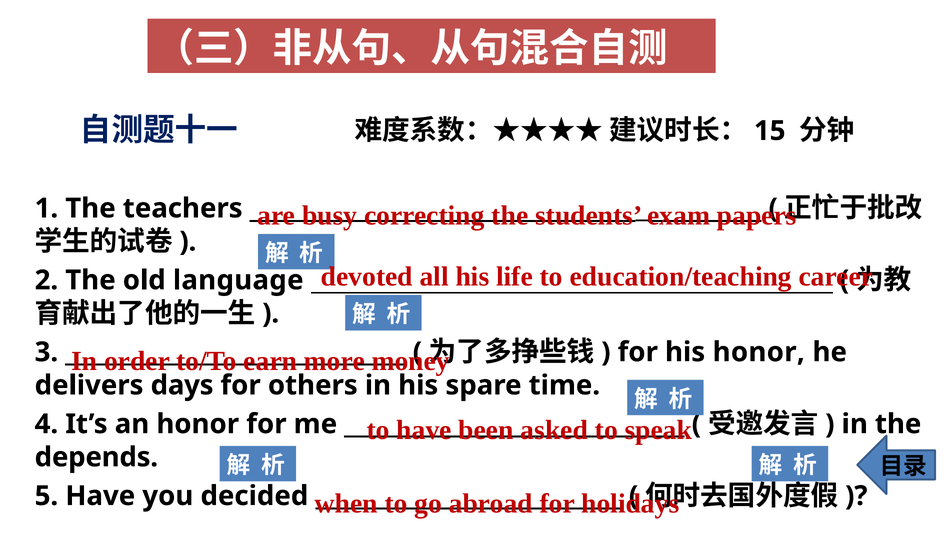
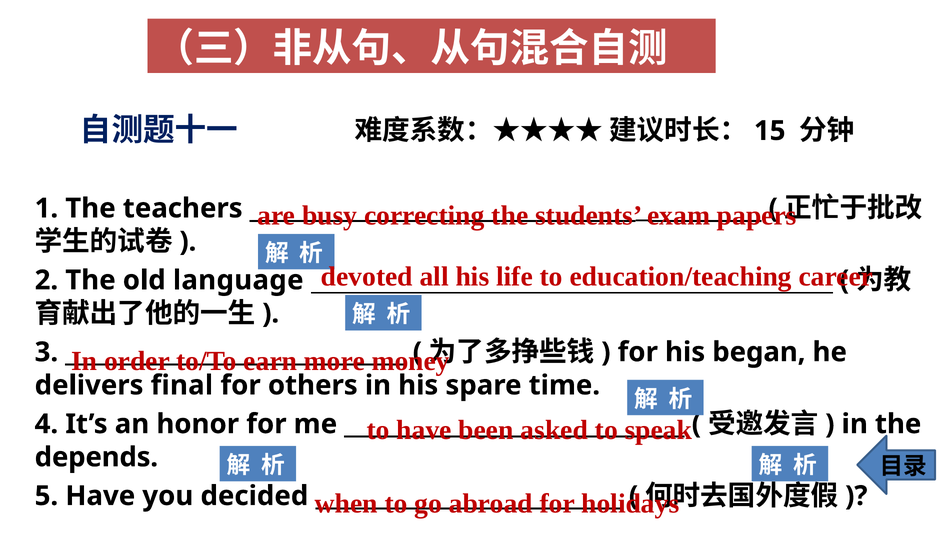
his honor: honor -> began (759, 352)
days: days -> final (182, 385)
